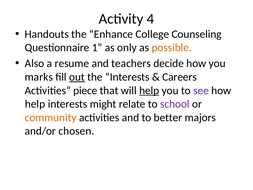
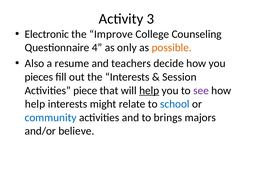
4: 4 -> 3 (150, 19)
Handouts: Handouts -> Electronic (47, 34)
Enhance: Enhance -> Improve (111, 34)
1: 1 -> 4 (97, 48)
marks: marks -> pieces (39, 77)
out underline: present -> none (77, 77)
Careers: Careers -> Session (179, 77)
school colour: purple -> blue (175, 104)
community colour: orange -> blue (51, 117)
better: better -> brings (168, 117)
chosen: chosen -> believe (76, 131)
